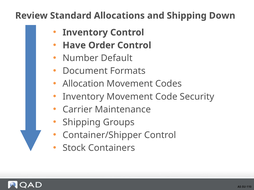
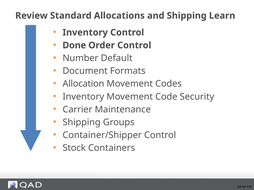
Down: Down -> Learn (222, 16)
Have: Have -> Done (74, 45)
